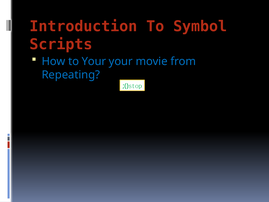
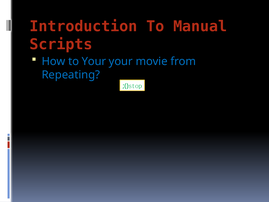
Symbol: Symbol -> Manual (200, 26)
